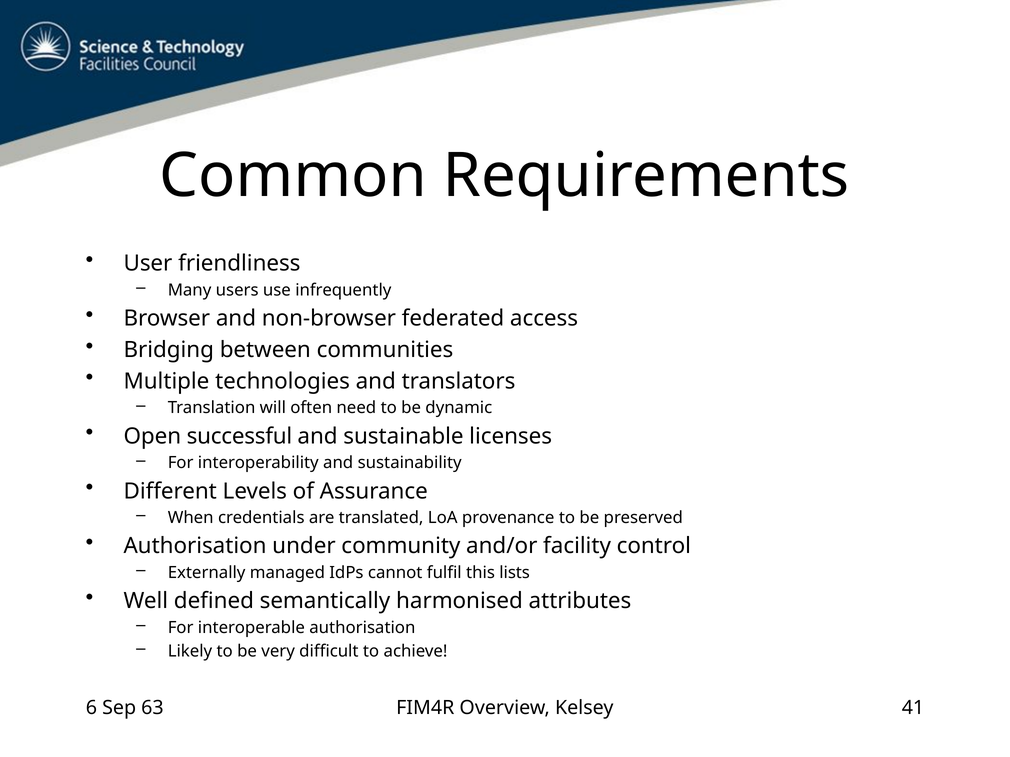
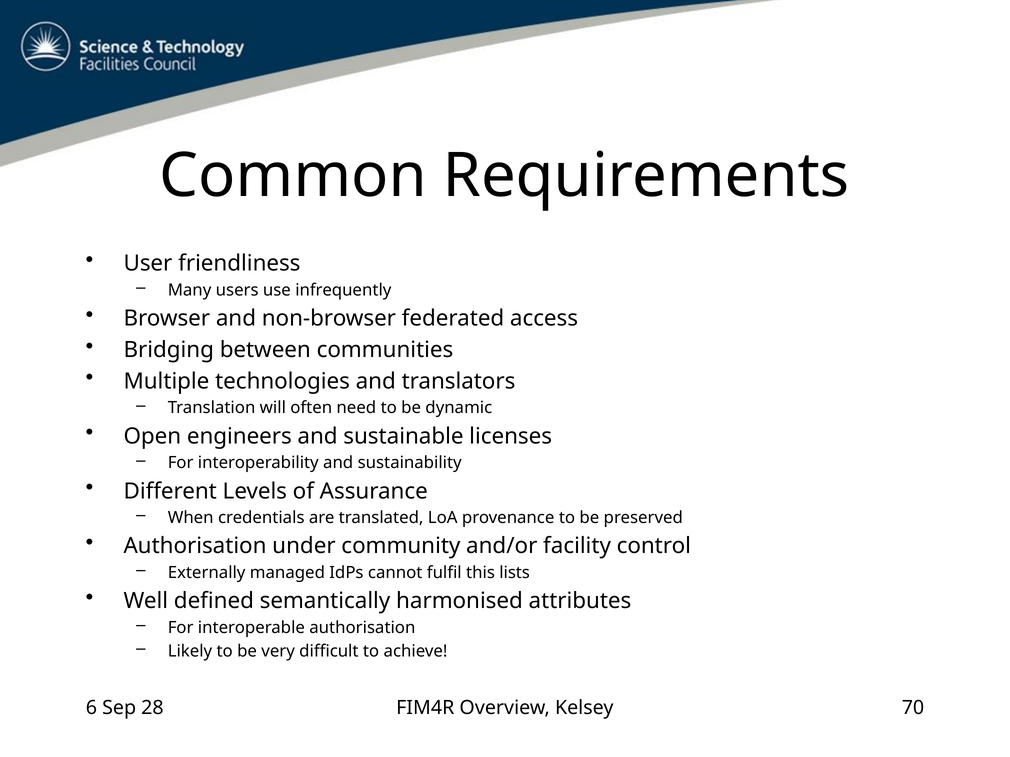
successful: successful -> engineers (239, 436)
63: 63 -> 28 (152, 708)
41: 41 -> 70 (913, 708)
